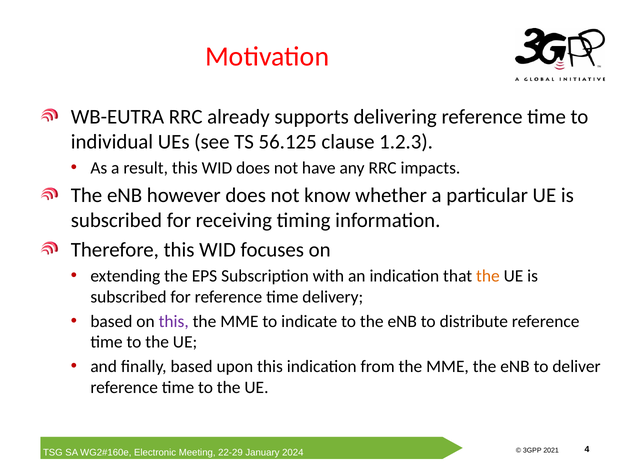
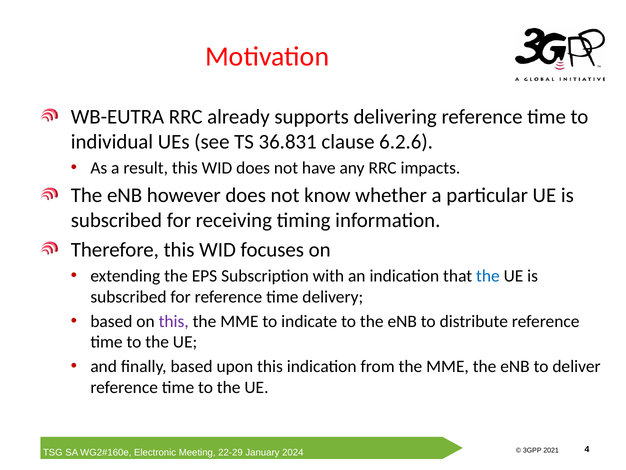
56.125: 56.125 -> 36.831 (288, 142)
1.2.3: 1.2.3 -> 6.2.6 (406, 142)
the colour: orange -> blue (488, 276)
